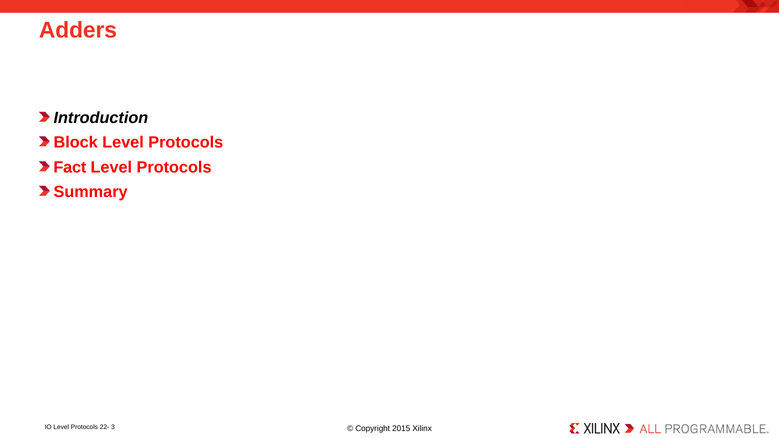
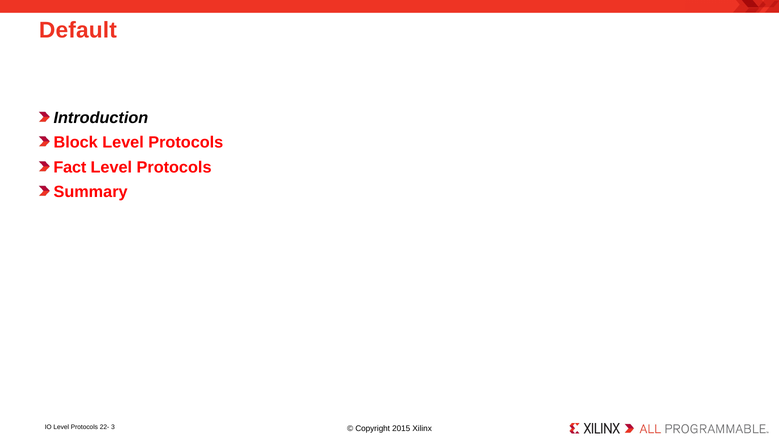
Adders: Adders -> Default (78, 30)
